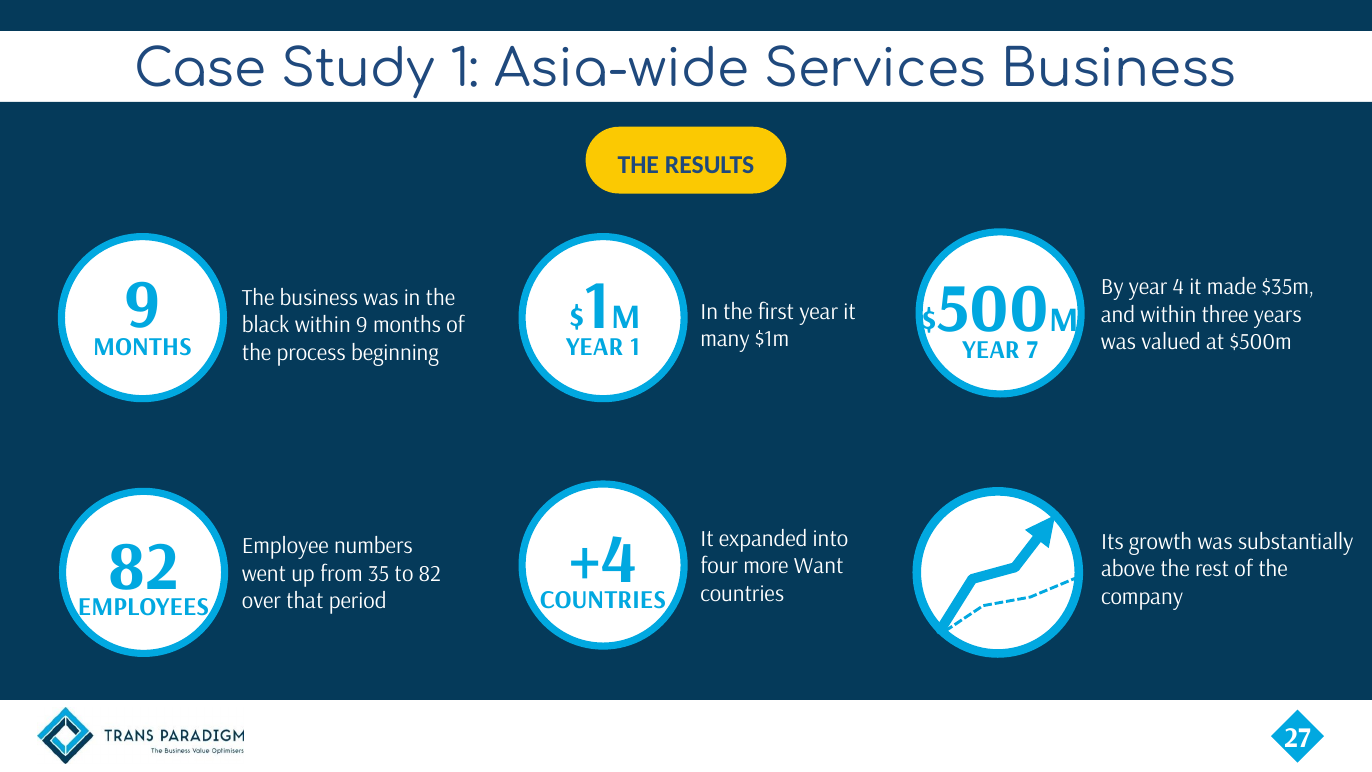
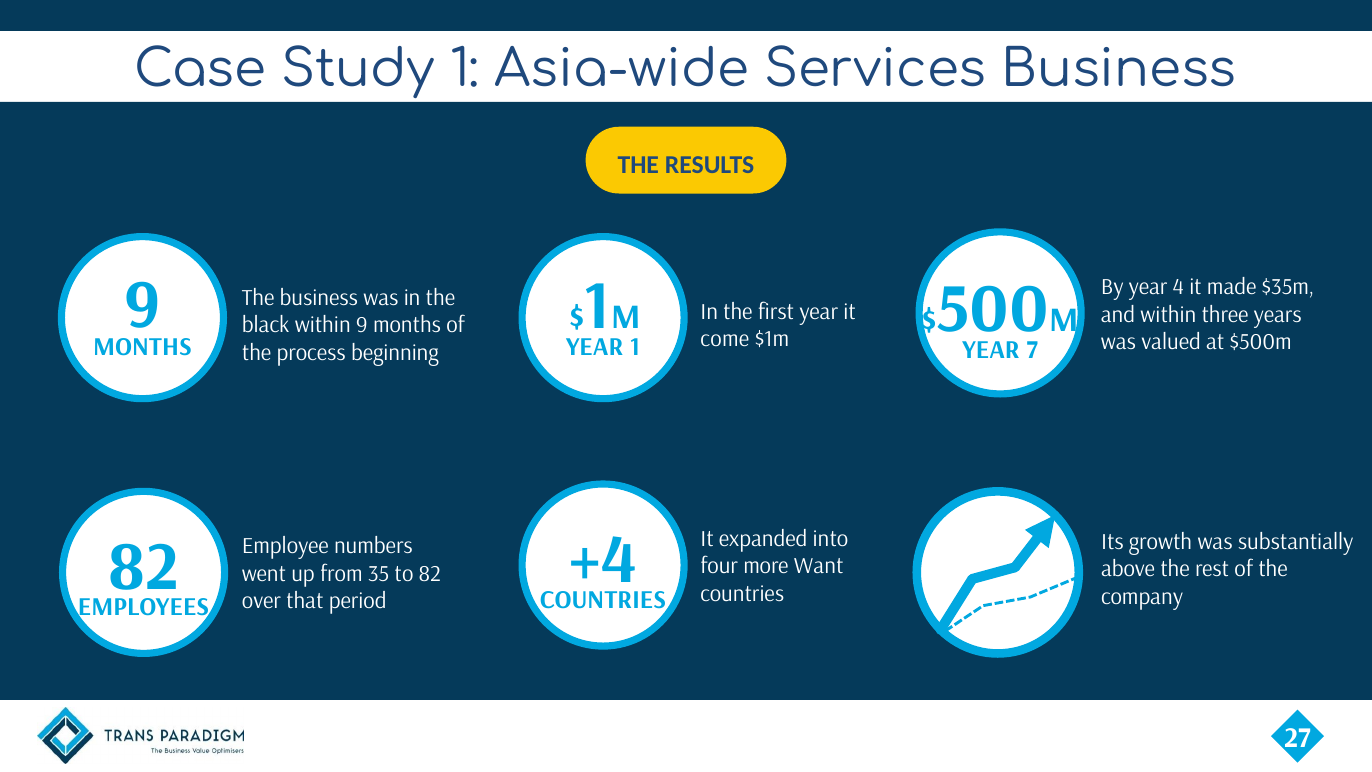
many: many -> come (725, 339)
